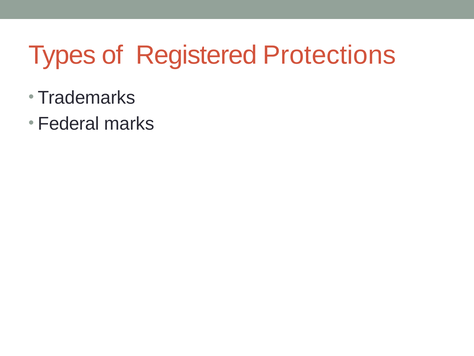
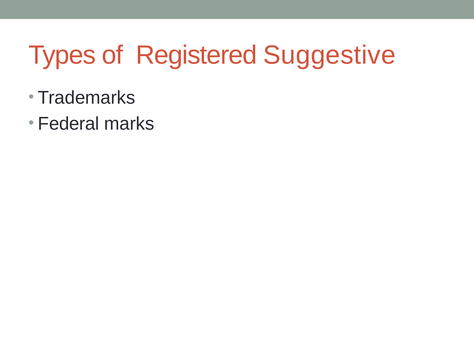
Protections: Protections -> Suggestive (329, 55)
